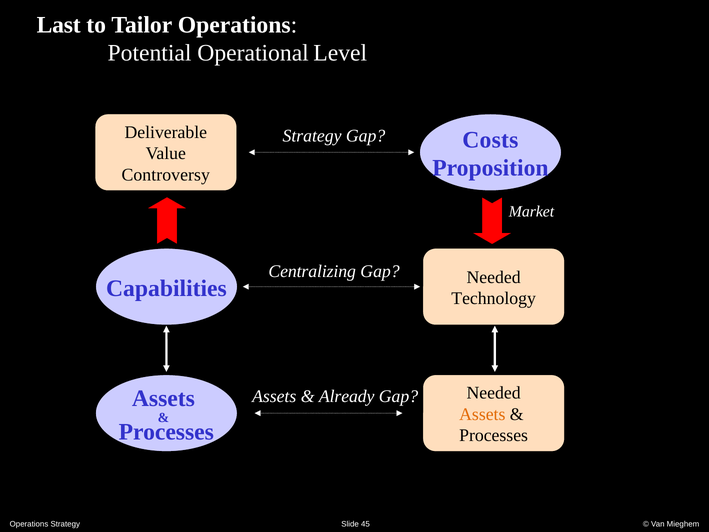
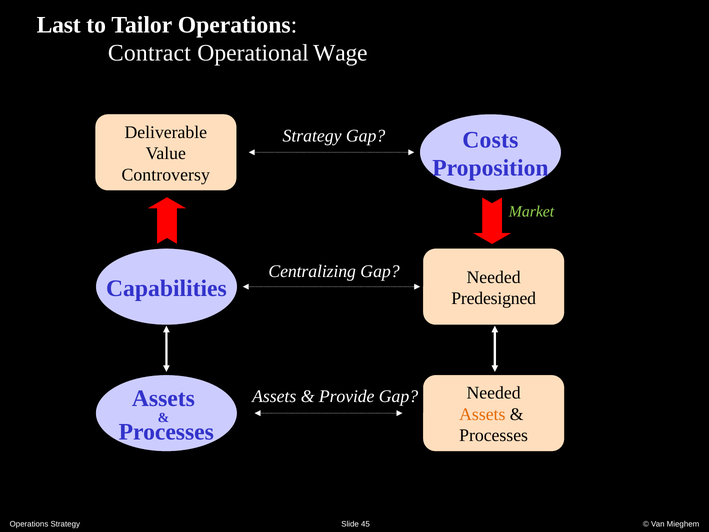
Potential: Potential -> Contract (149, 53)
Level: Level -> Wage (340, 53)
Market colour: white -> light green (532, 211)
Technology: Technology -> Predesigned (494, 298)
Already: Already -> Provide (347, 396)
